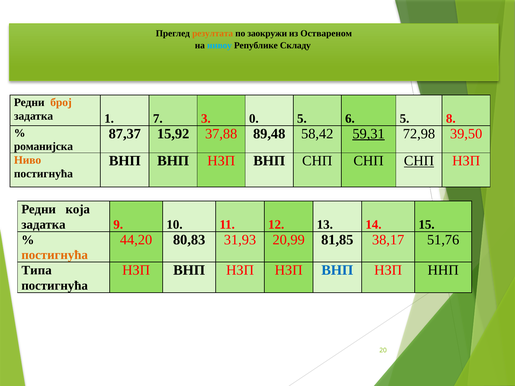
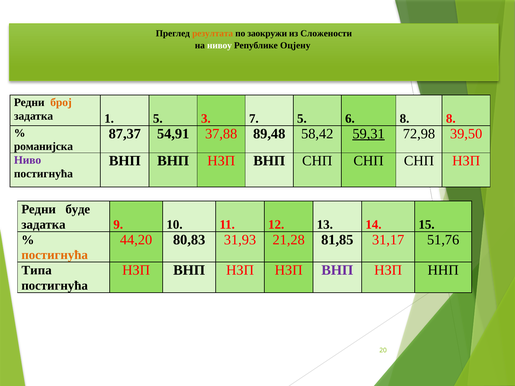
Оствареном: Оствареном -> Сложености (326, 33)
нивоу colour: light blue -> white (220, 45)
Складу: Складу -> Оцјену (295, 45)
1 7: 7 -> 5 (158, 119)
0: 0 -> 7 (254, 119)
6 5: 5 -> 8 (405, 119)
15,92: 15,92 -> 54,91 (173, 134)
СНП underline: present -> none (419, 161)
Ниво colour: orange -> purple (28, 160)
која: која -> буде (78, 209)
20,99: 20,99 -> 21,28 (289, 240)
38,17: 38,17 -> 31,17 (388, 240)
ВНП colour: blue -> purple (337, 270)
